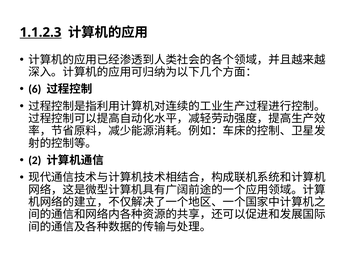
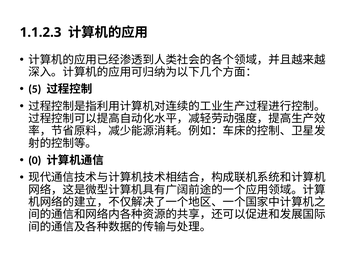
1.1.2.3 underline: present -> none (41, 32)
6: 6 -> 5 (35, 89)
2: 2 -> 0 (35, 161)
